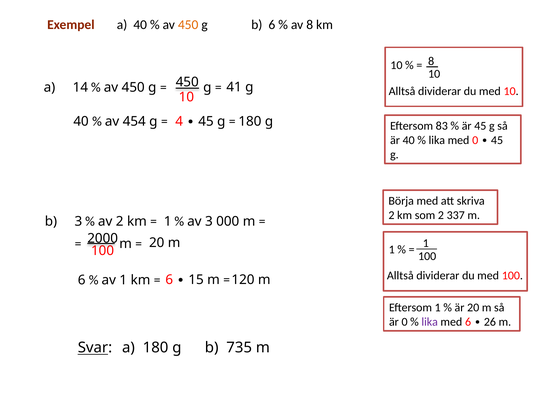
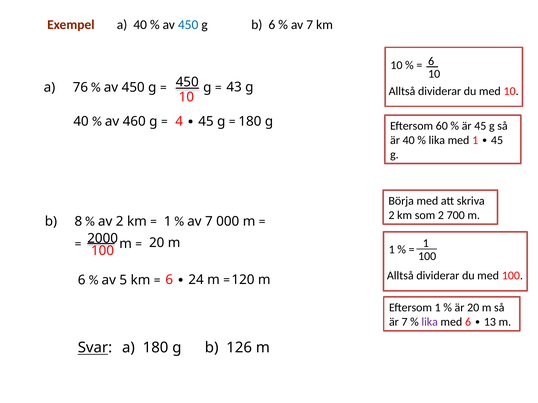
450 colour: orange -> blue (188, 25)
8: 8 -> 7 (310, 25)
8: 8 -> 6 (431, 61)
14: 14 -> 76 (80, 88)
41: 41 -> 43 (234, 87)
83: 83 -> 60 (442, 126)
454: 454 -> 460 (134, 122)
med 0: 0 -> 1 (475, 140)
337: 337 -> 700 (456, 215)
b 3: 3 -> 8 (78, 222)
3: 3 -> 7 (209, 222)
av 1: 1 -> 5 (123, 280)
15: 15 -> 24 (196, 280)
är 0: 0 -> 7 (405, 322)
26: 26 -> 13 (490, 322)
735: 735 -> 126 (239, 348)
